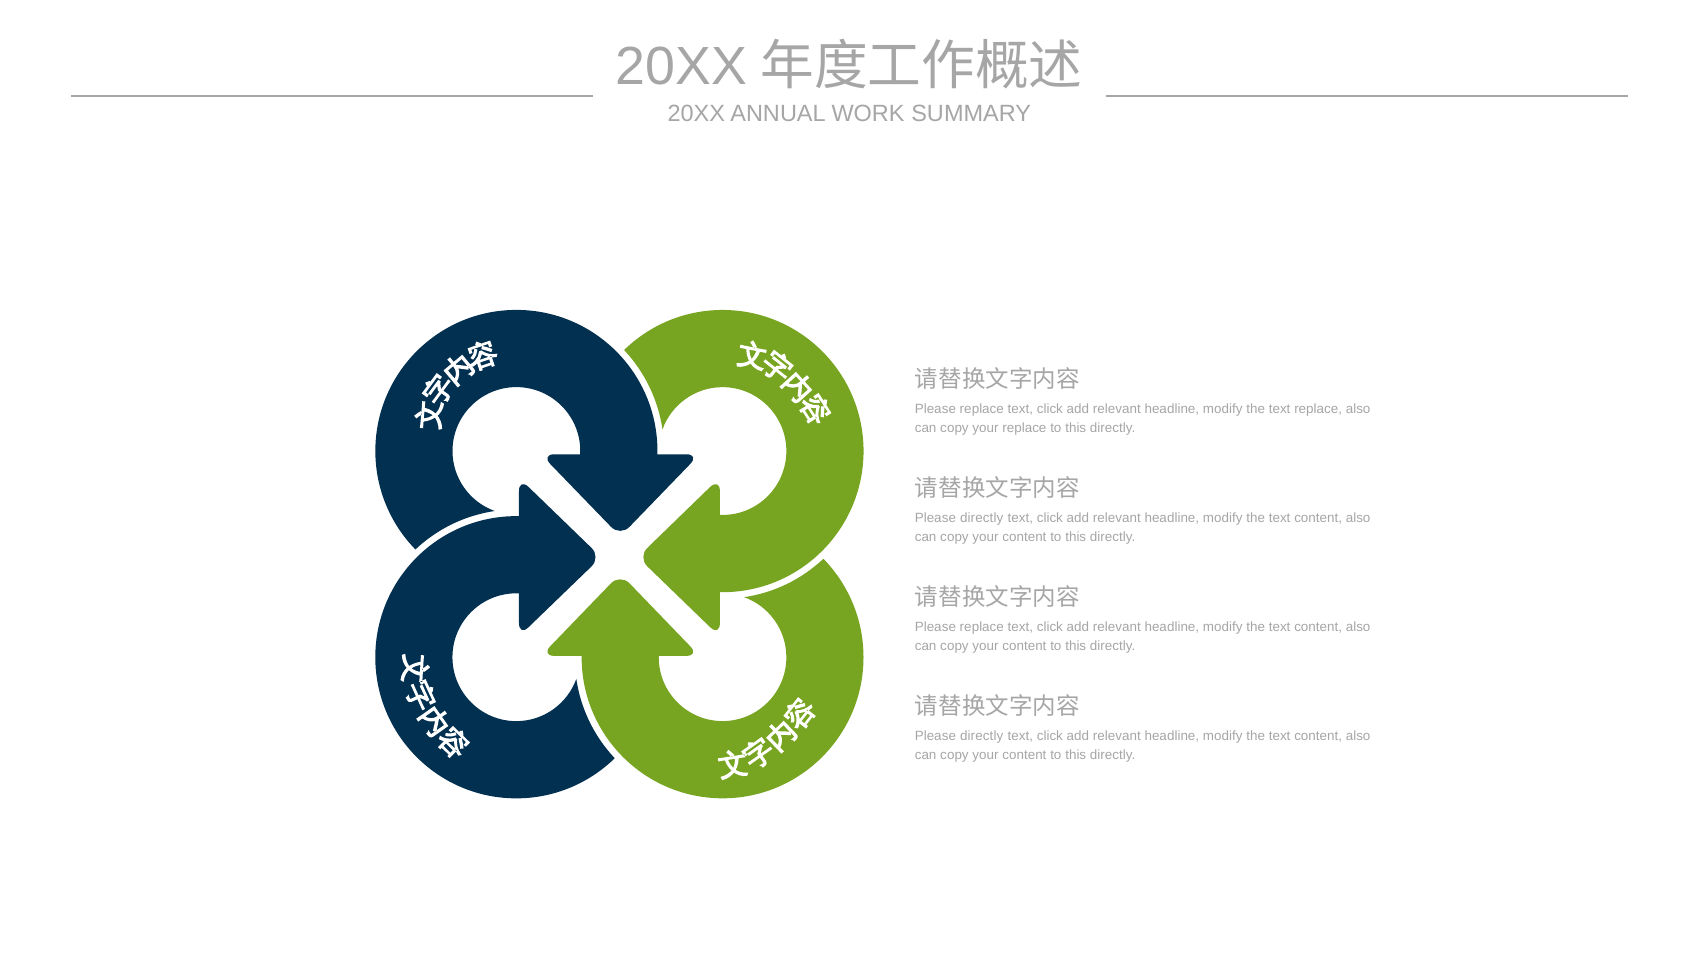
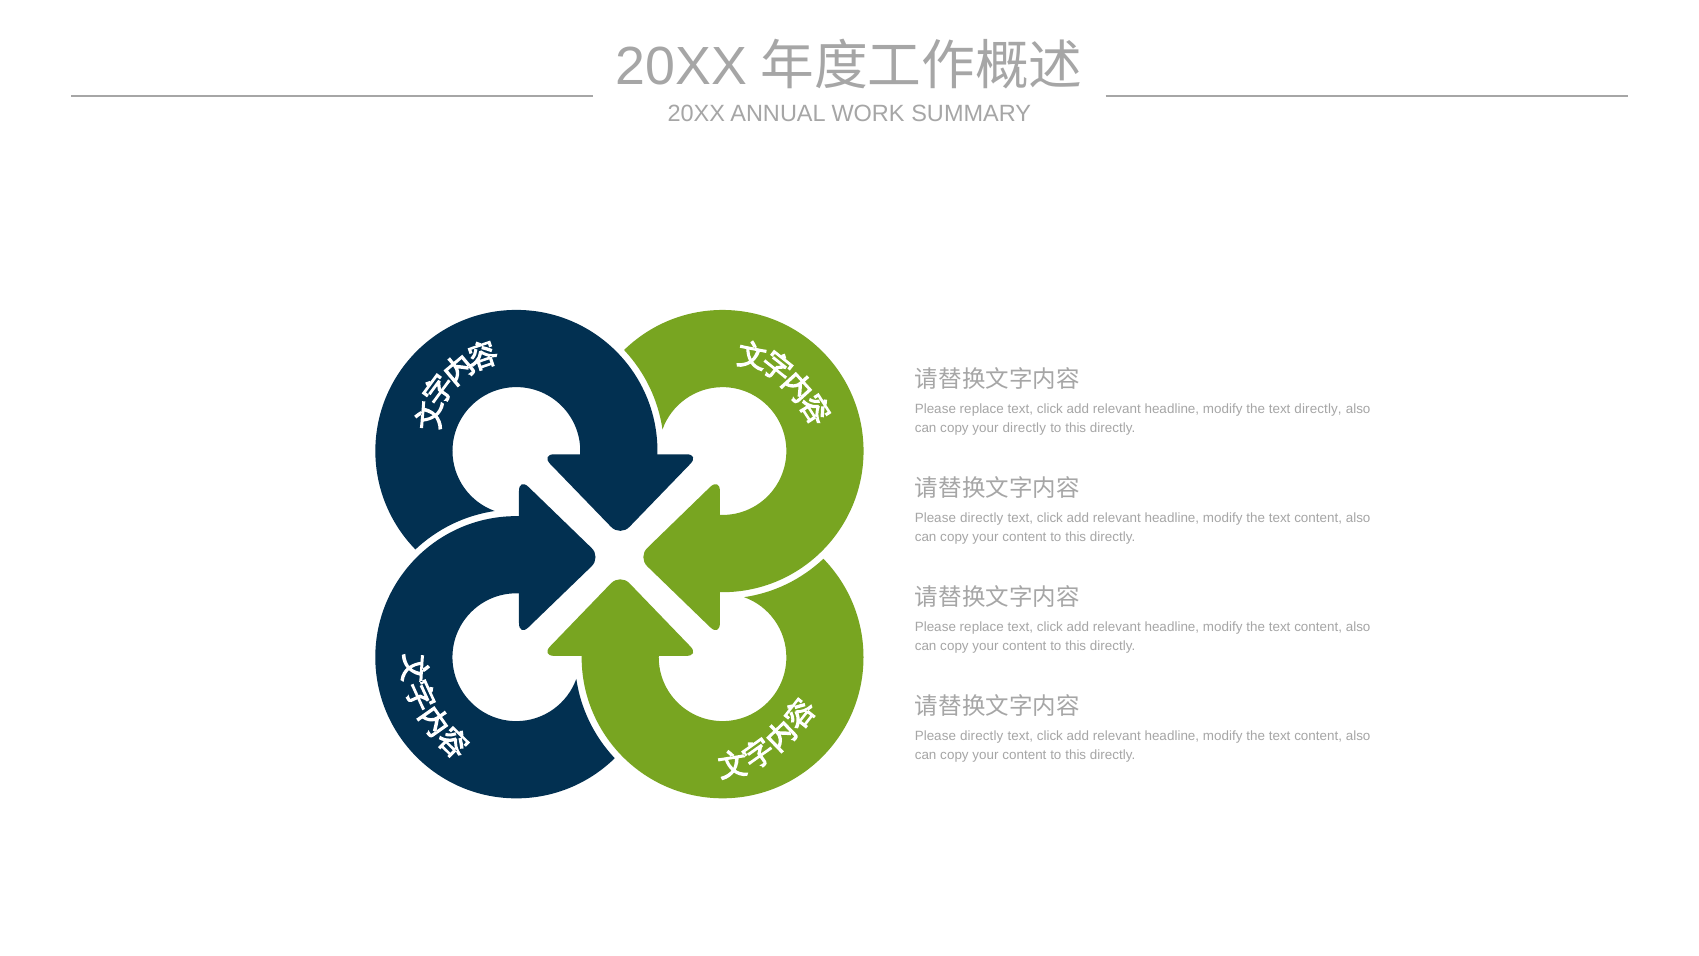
text replace: replace -> directly (1318, 409)
your replace: replace -> directly (1024, 428)
